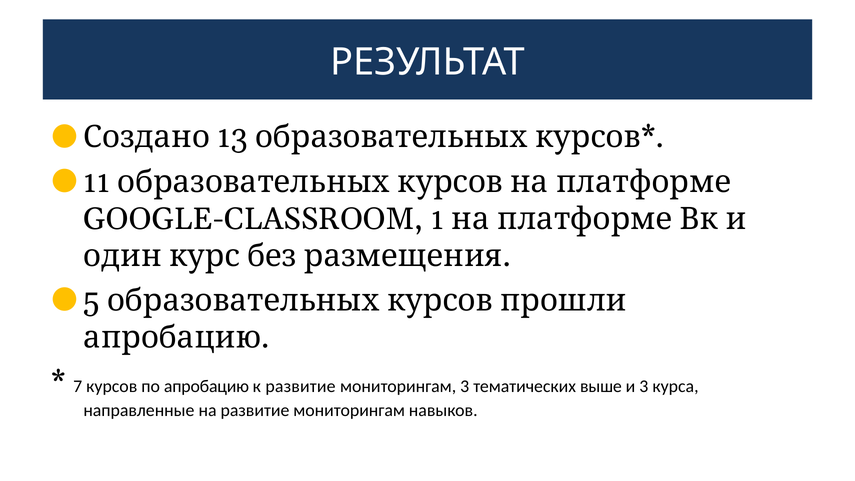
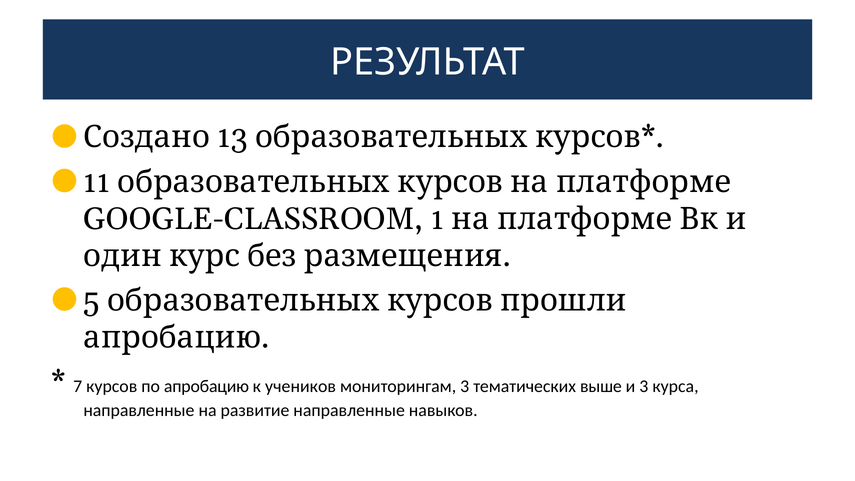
к развитие: развитие -> учеников (301, 386)
на развитие мониторингам: мониторингам -> направленные (349, 410)
